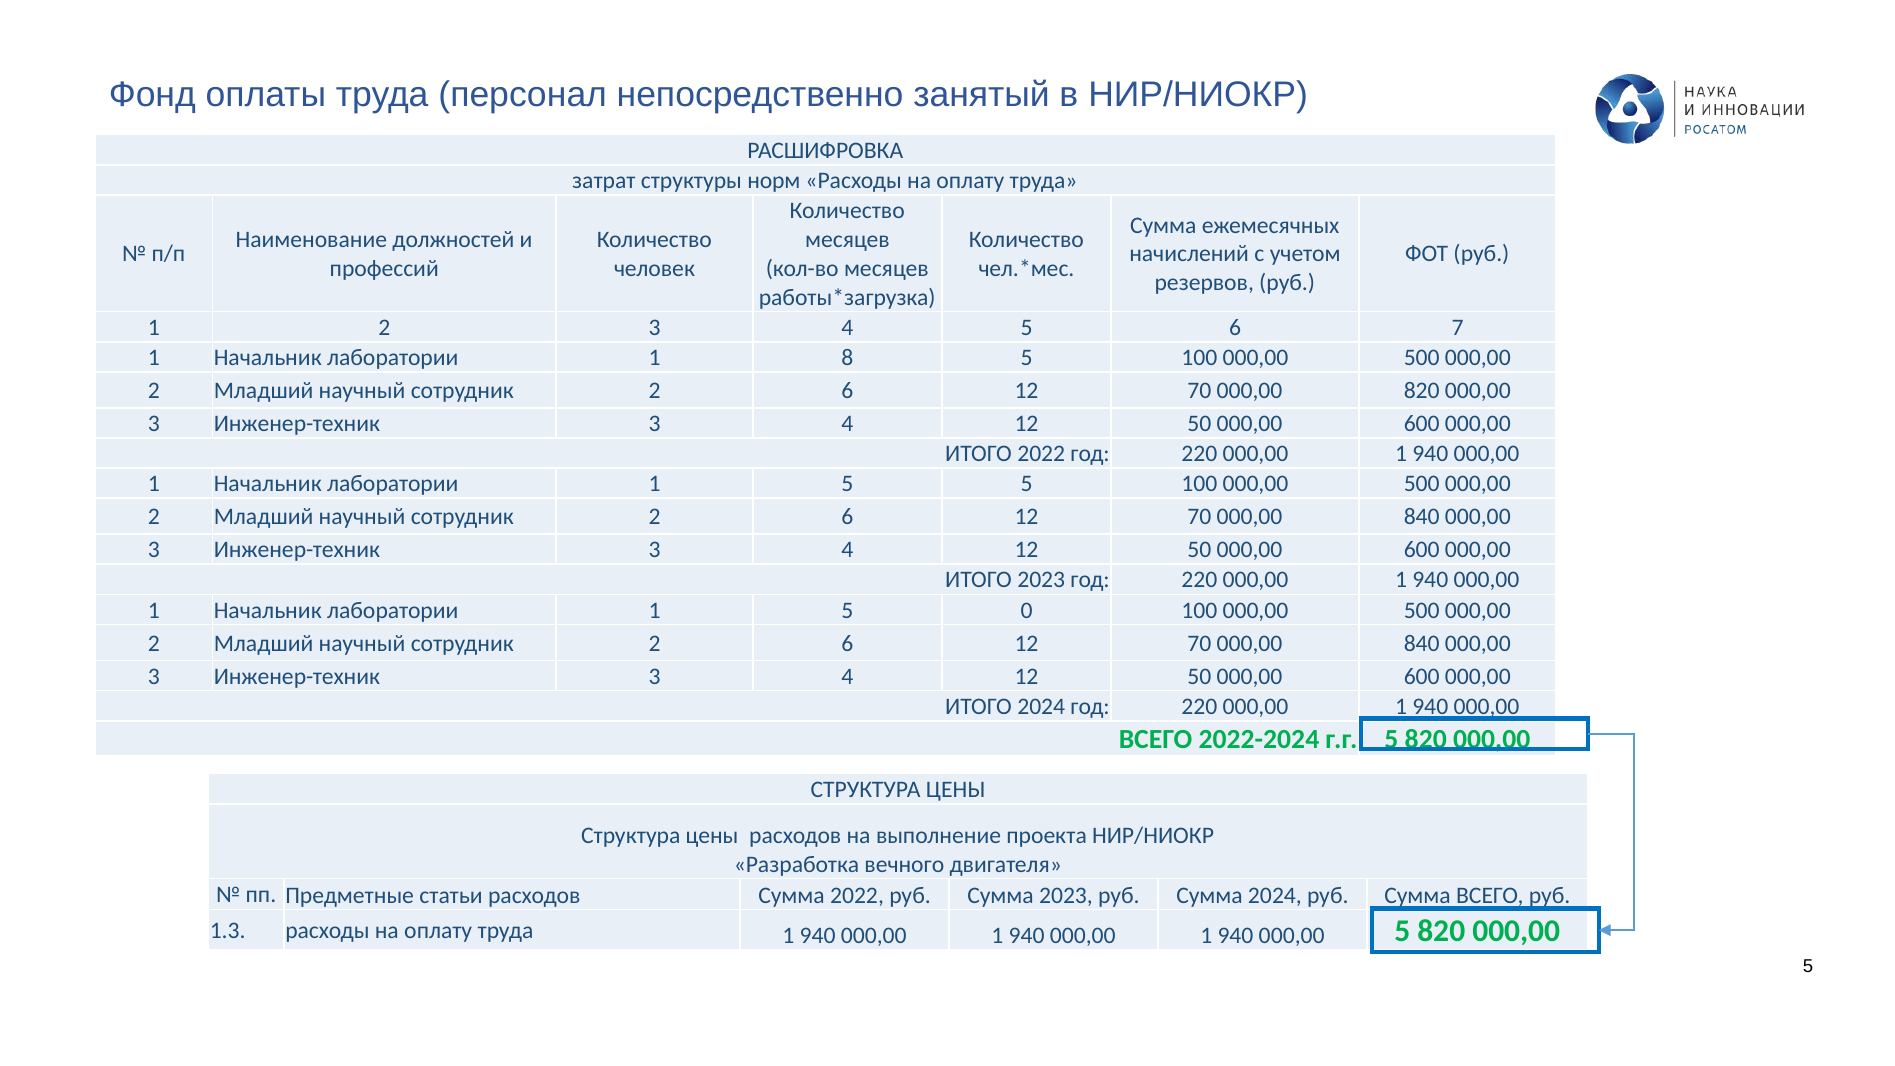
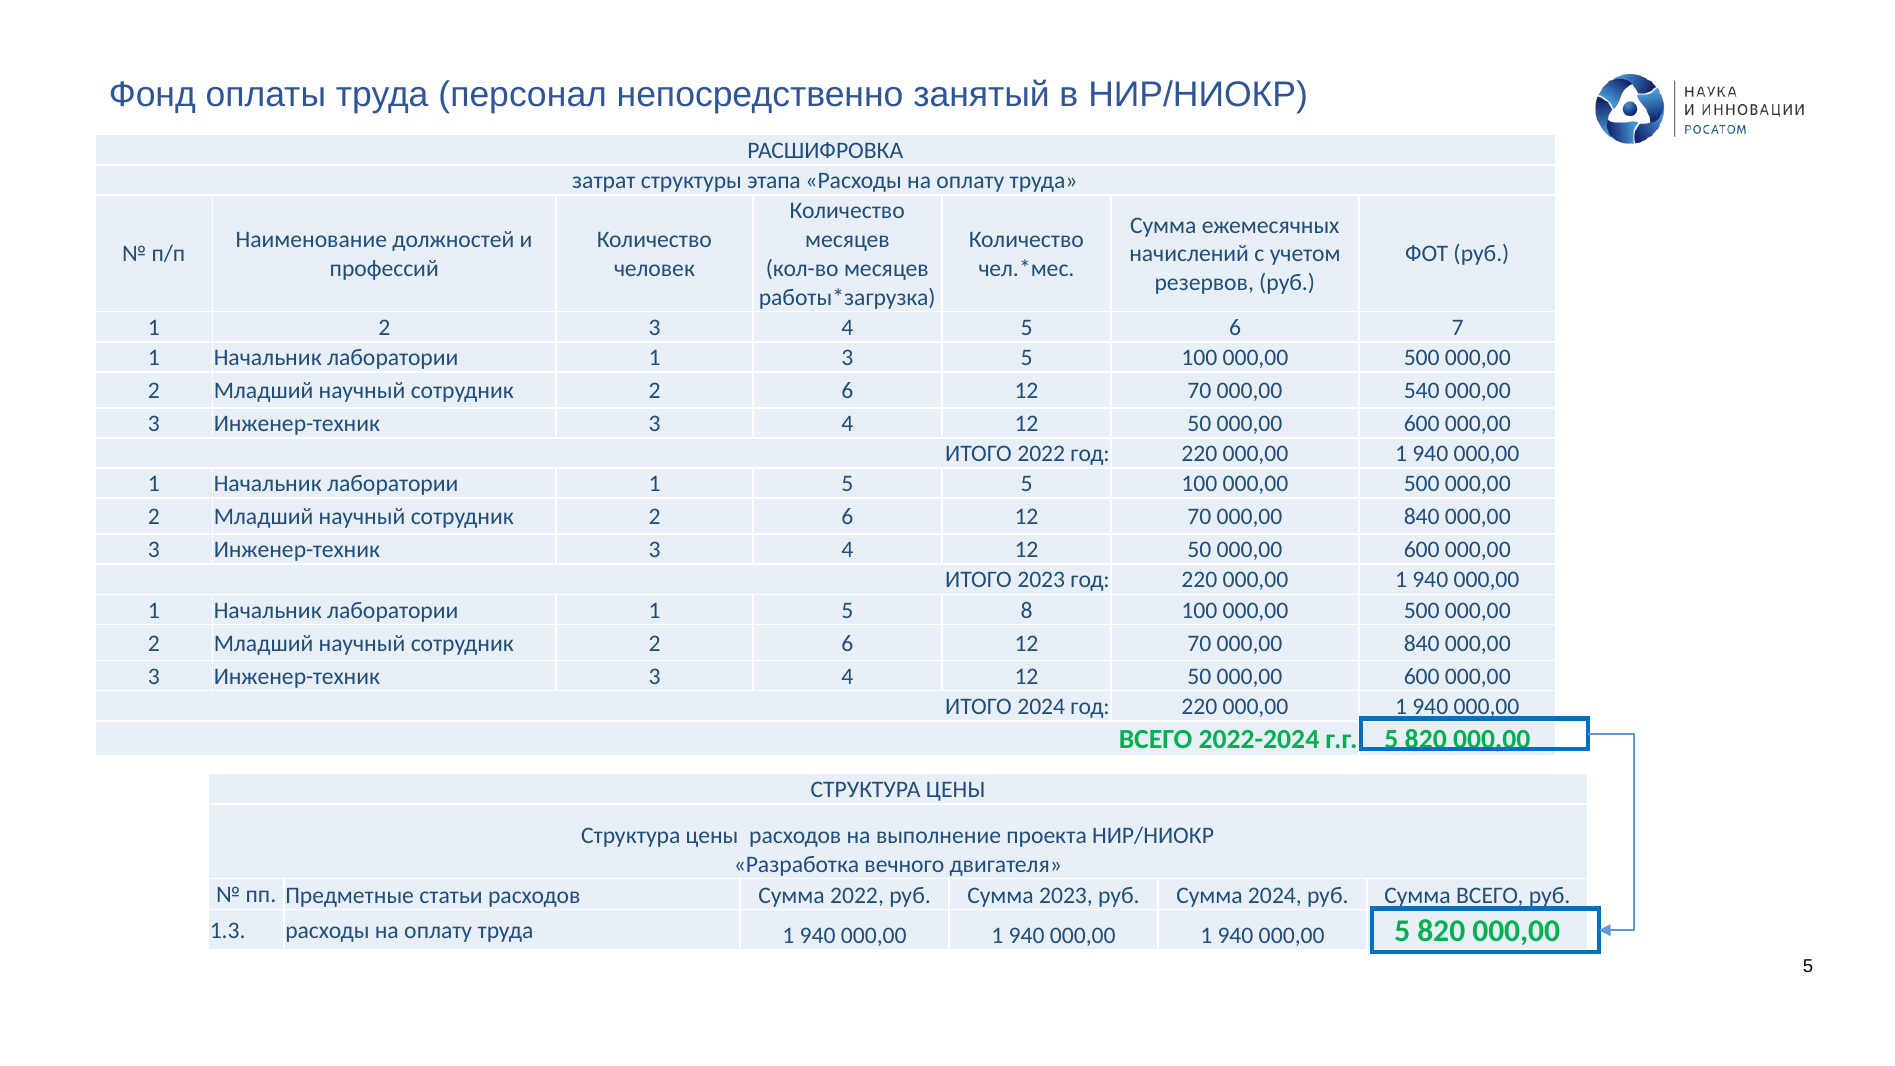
норм: норм -> этапа (774, 181)
1 8: 8 -> 3 (847, 358)
000,00 820: 820 -> 540 (1422, 391)
0: 0 -> 8 (1027, 610)
